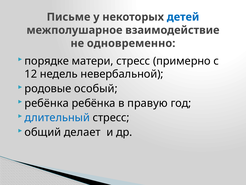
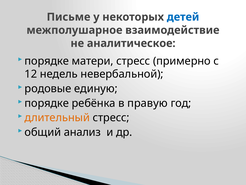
одновременно: одновременно -> аналитическое (131, 43)
особый: особый -> единую (96, 88)
ребёнка: ребёнка -> порядке (47, 103)
длительный colour: blue -> orange (57, 117)
делает: делает -> анализ (82, 132)
